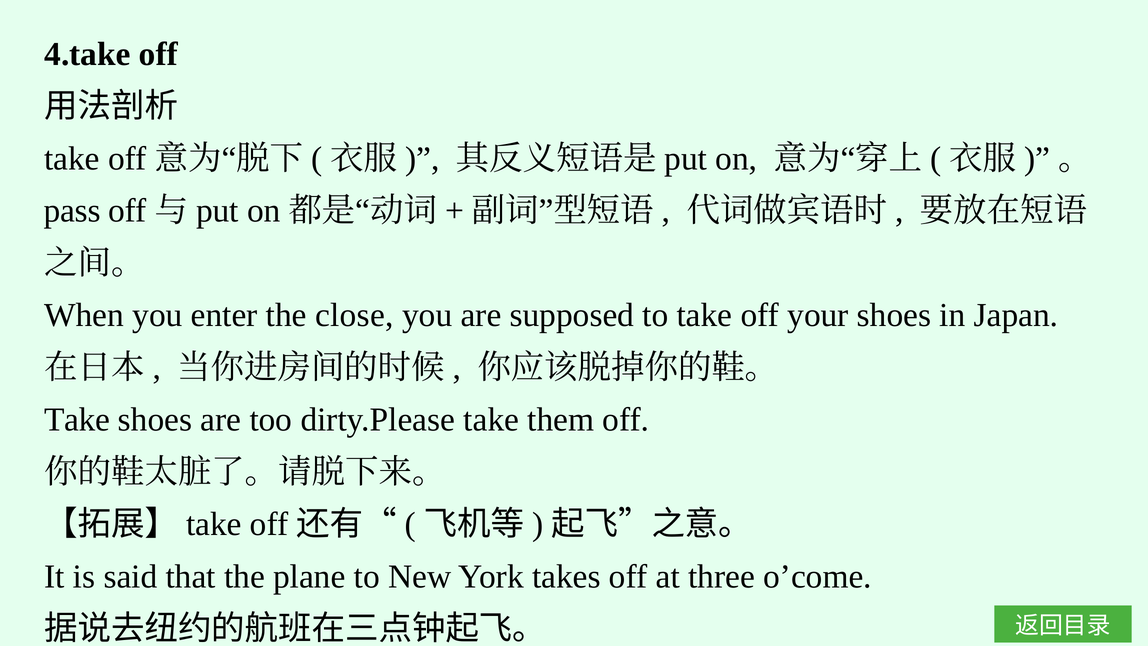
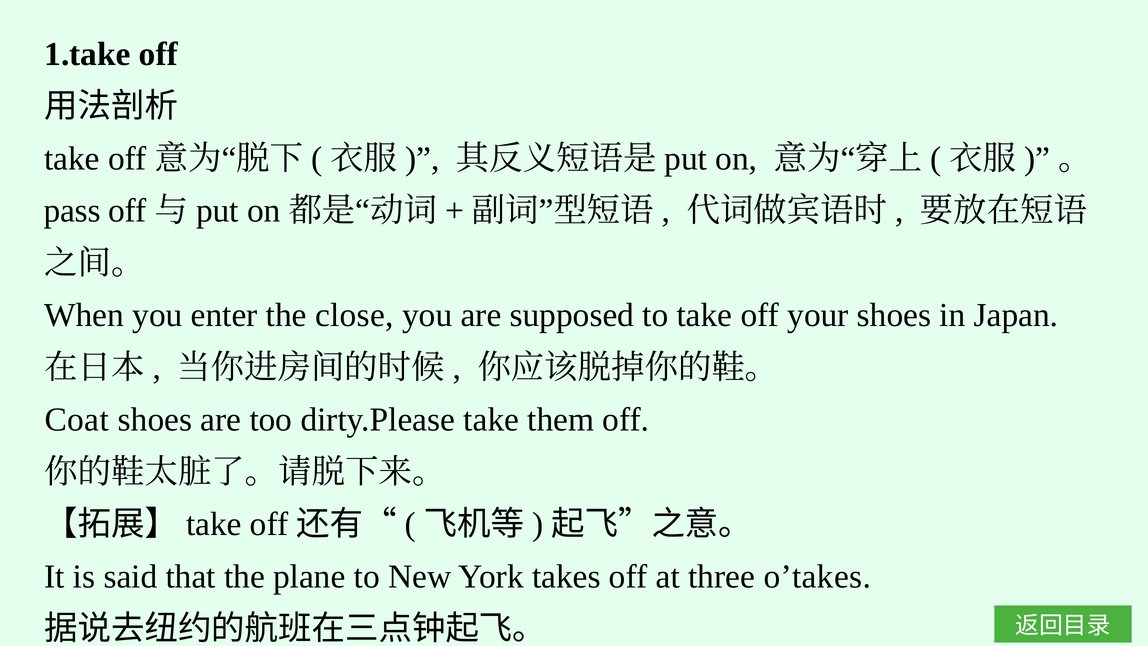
4.take: 4.take -> 1.take (87, 54)
Take: Take -> Coat (77, 420)
o’come: o’come -> o’takes (817, 576)
